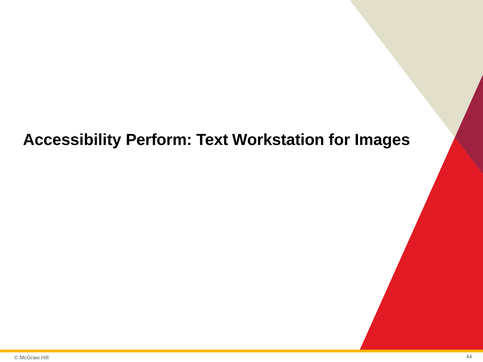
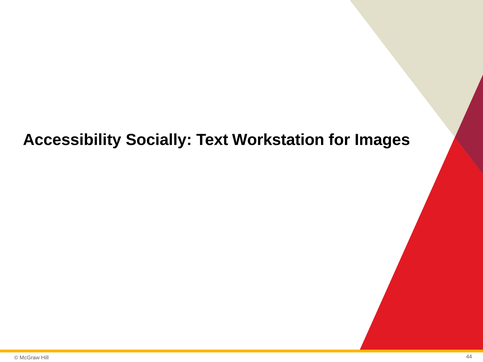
Perform: Perform -> Socially (159, 140)
